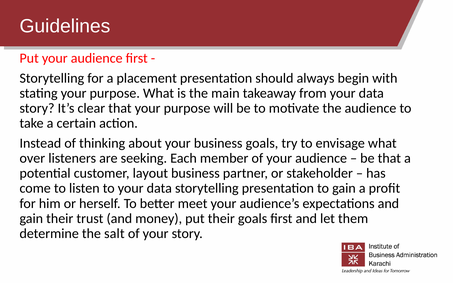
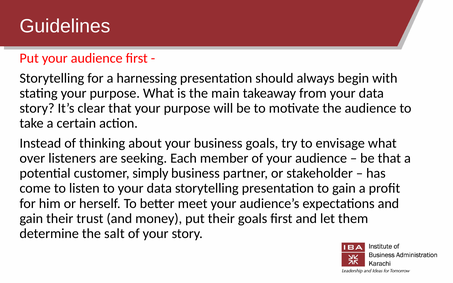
placement: placement -> harnessing (147, 78)
layout: layout -> simply (150, 174)
